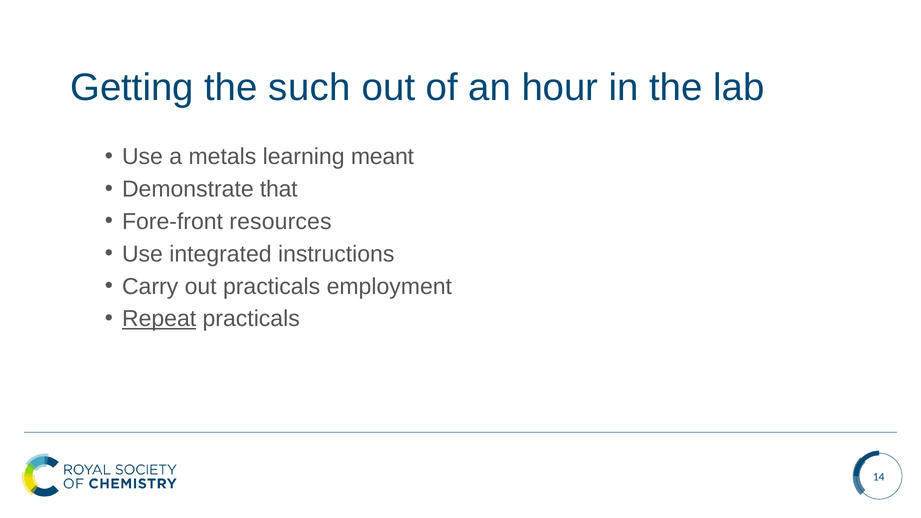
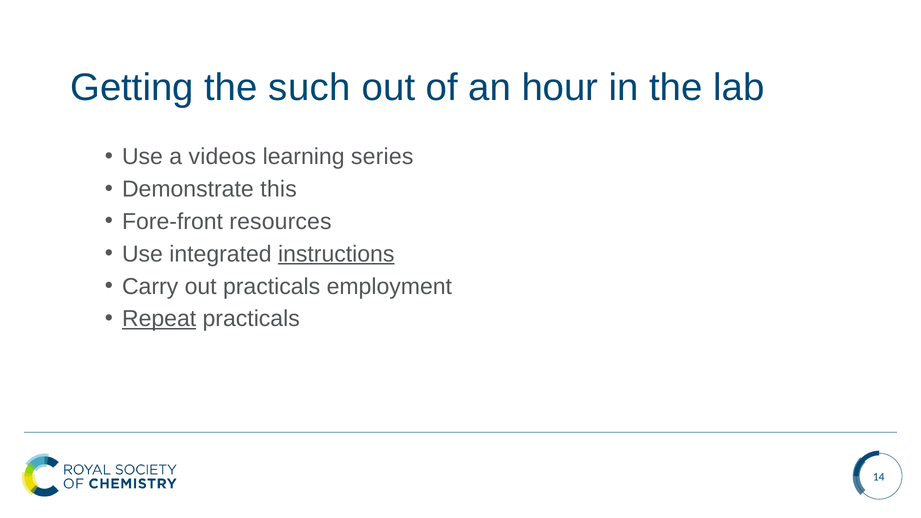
metals: metals -> videos (222, 157)
meant: meant -> series (382, 157)
that: that -> this (279, 189)
instructions underline: none -> present (336, 254)
